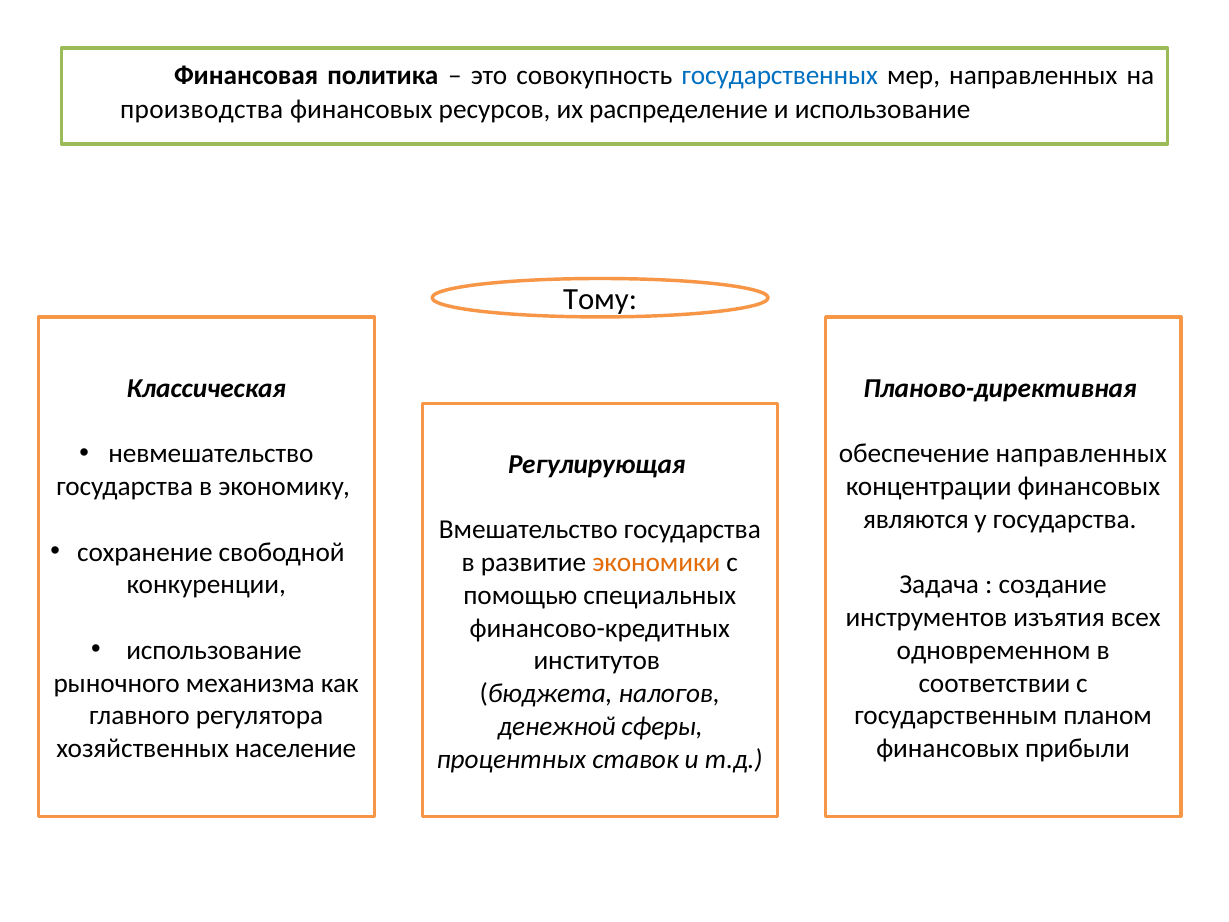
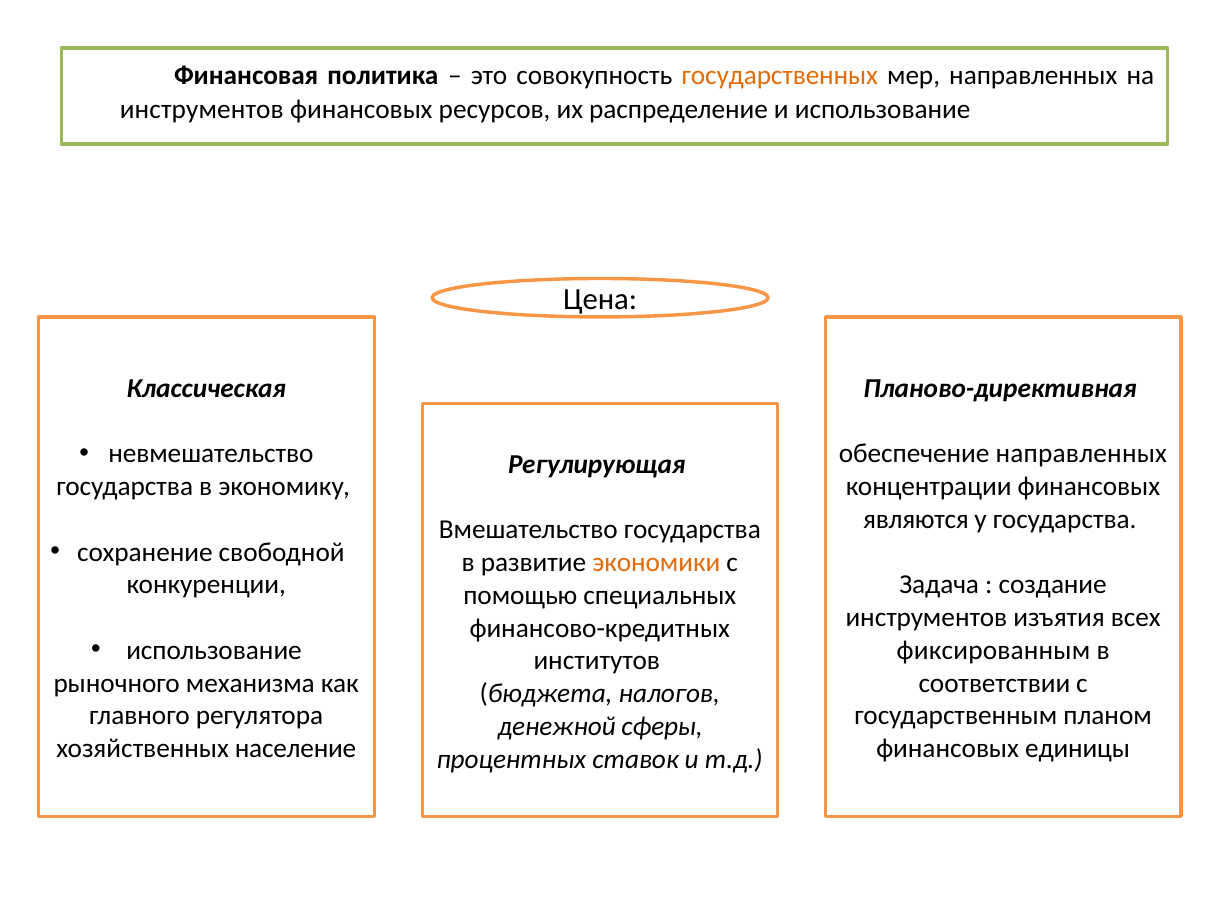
государственных colour: blue -> orange (780, 76)
производства: производства -> инструментов (202, 109)
Тому: Тому -> Цена (600, 300)
одновременном: одновременном -> фиксированным (993, 650)
прибыли: прибыли -> единицы (1078, 749)
